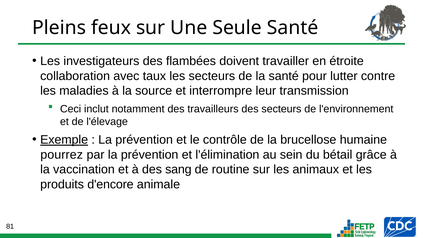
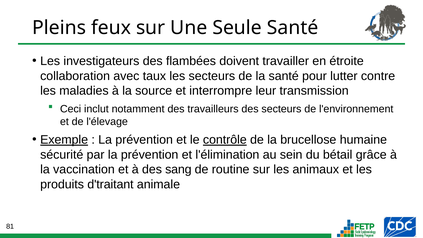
contrôle underline: none -> present (225, 140)
pourrez: pourrez -> sécurité (62, 155)
d'encore: d'encore -> d'traitant (110, 184)
